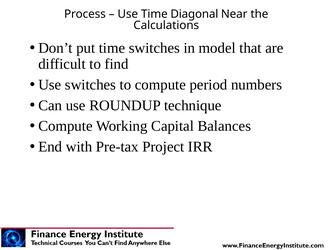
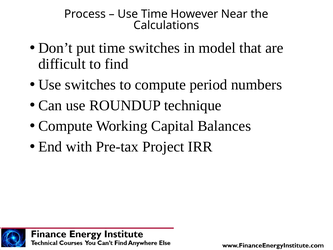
Diagonal: Diagonal -> However (194, 14)
